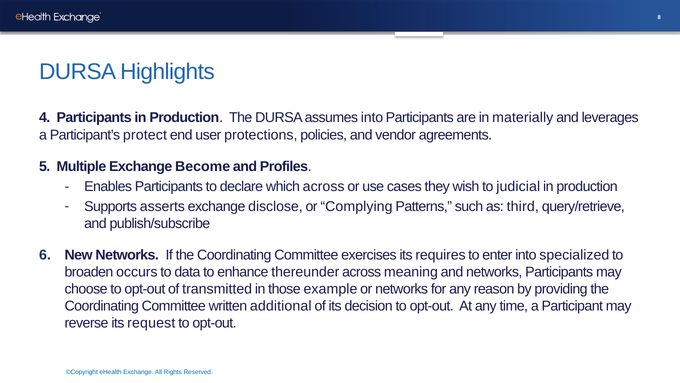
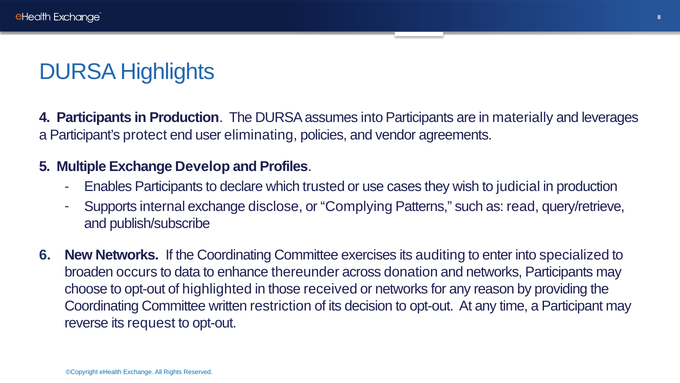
protections: protections -> eliminating (261, 135)
Become: Become -> Develop (203, 166)
which across: across -> trusted (324, 186)
asserts: asserts -> internal (162, 206)
third: third -> read (523, 206)
requires: requires -> auditing (440, 255)
meaning: meaning -> donation (411, 272)
transmitted: transmitted -> highlighted (217, 289)
example: example -> received (330, 289)
additional: additional -> restriction (281, 306)
